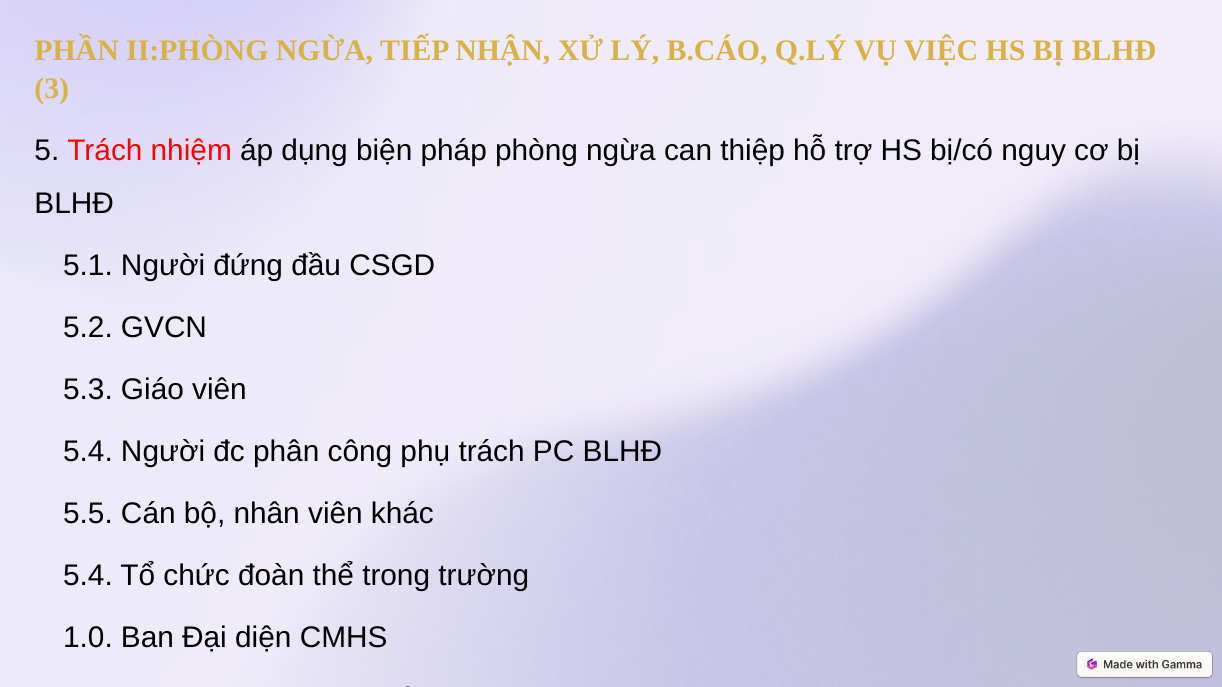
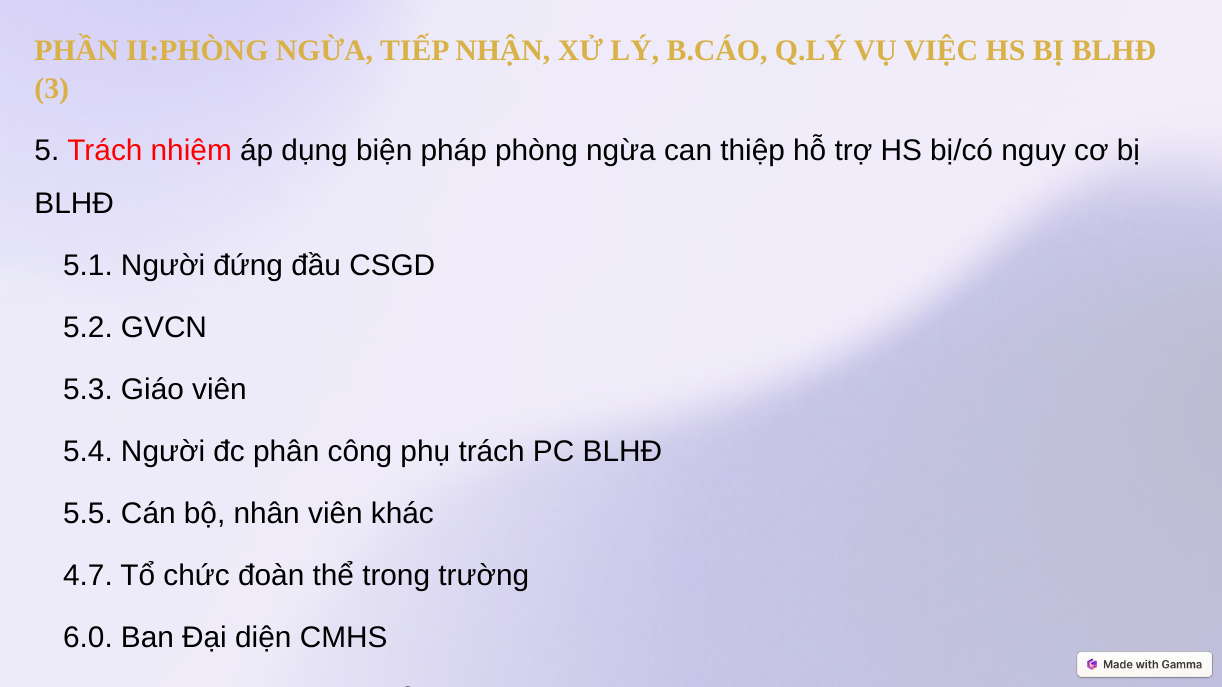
5.4: 5.4 -> 4.7 (88, 576)
1.0: 1.0 -> 6.0 (88, 638)
